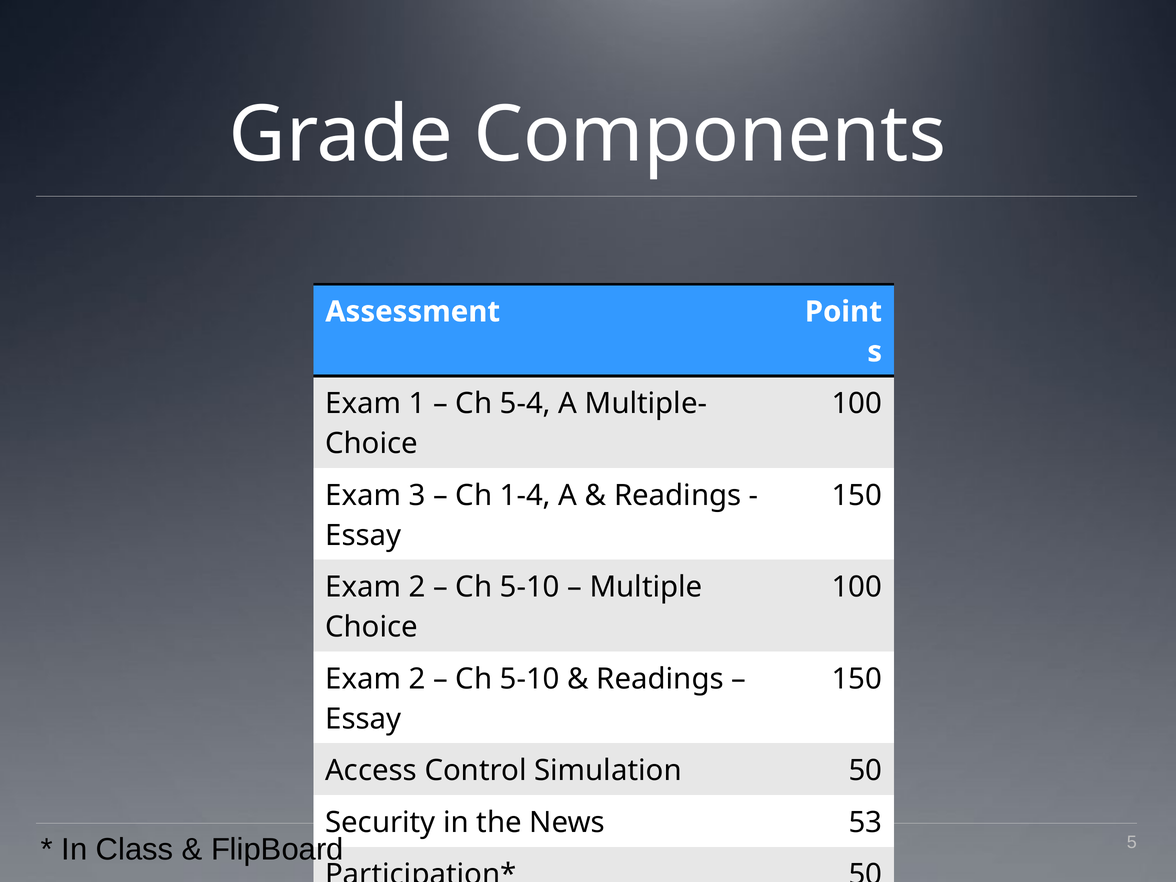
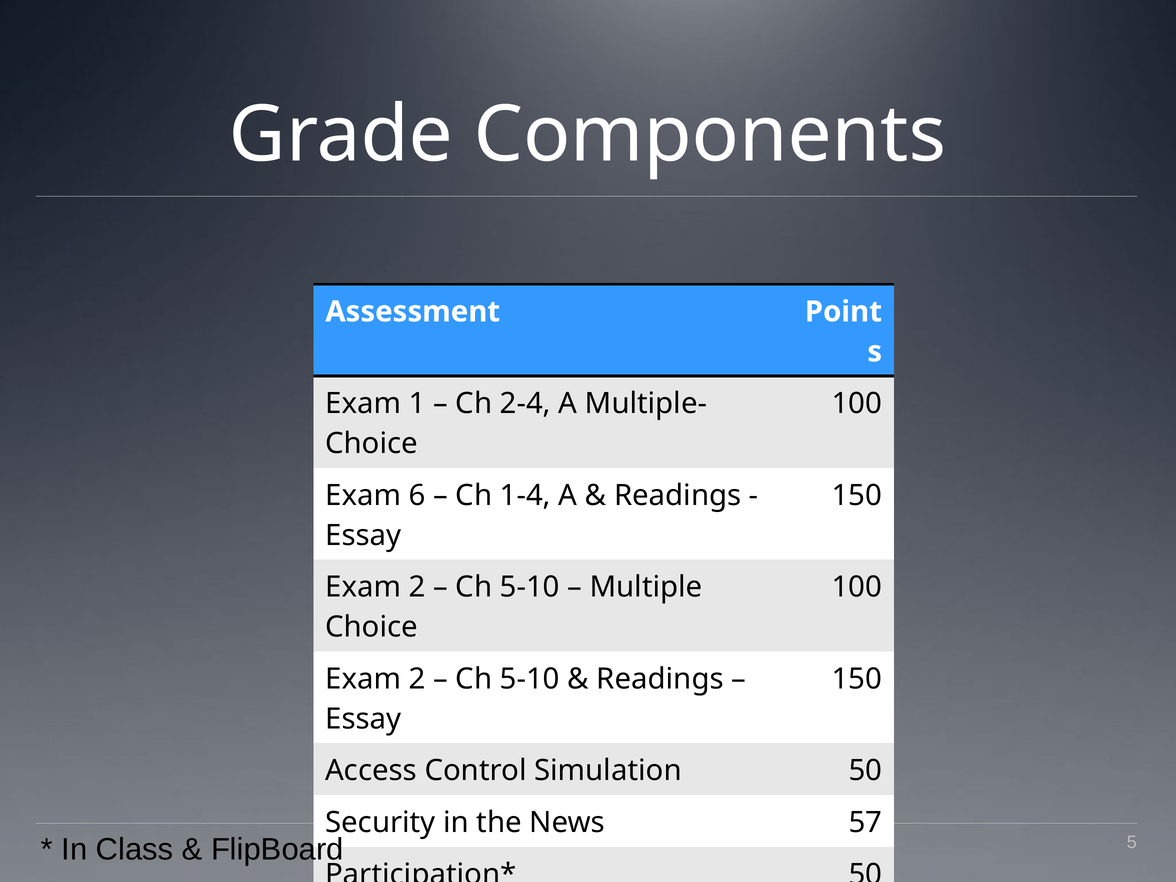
5-4: 5-4 -> 2-4 (525, 404)
3: 3 -> 6 (417, 495)
53: 53 -> 57 (865, 823)
